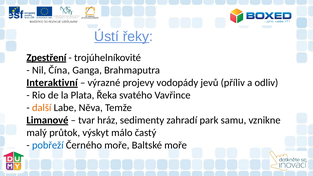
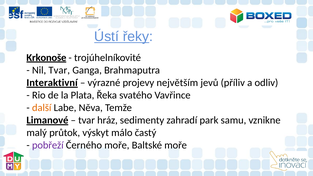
Zpestření: Zpestření -> Krkonoše (46, 58)
Nil Čína: Čína -> Tvar (59, 70)
vodopády: vodopády -> největším (177, 83)
pobřeží colour: blue -> purple (48, 145)
